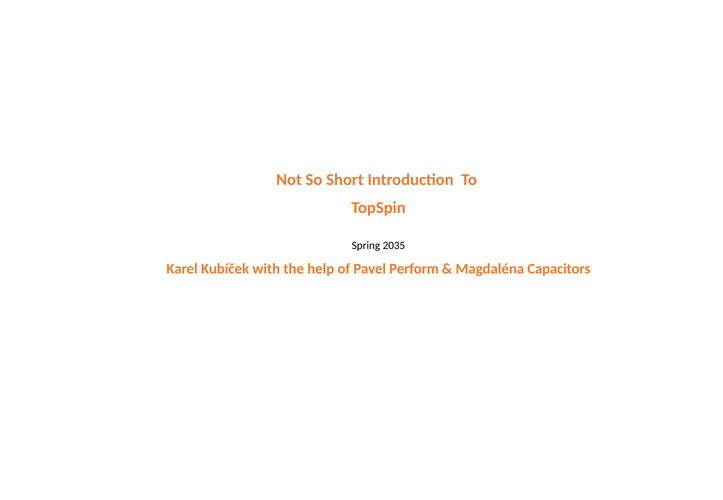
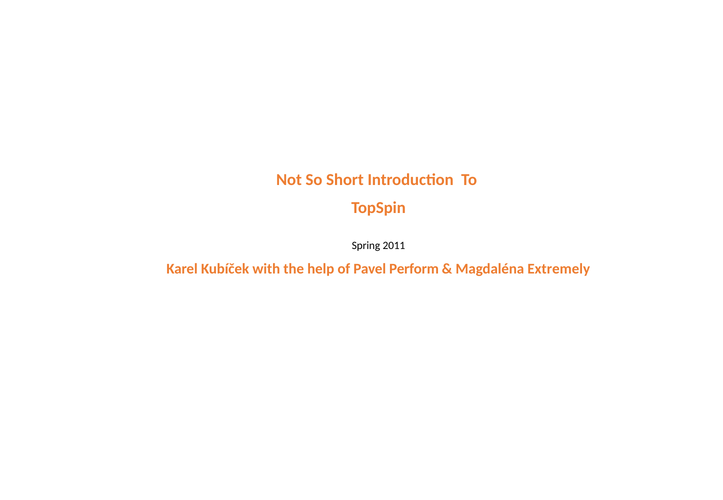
2035: 2035 -> 2011 (394, 246)
Capacitors: Capacitors -> Extremely (559, 269)
